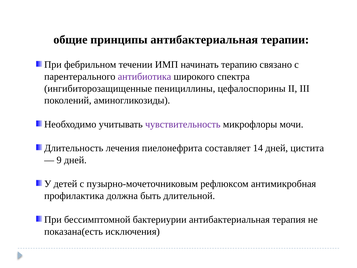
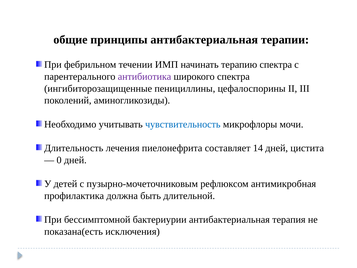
терапию связано: связано -> спектра (276, 65)
чувствительность colour: purple -> blue (183, 124)
9: 9 -> 0 (59, 160)
